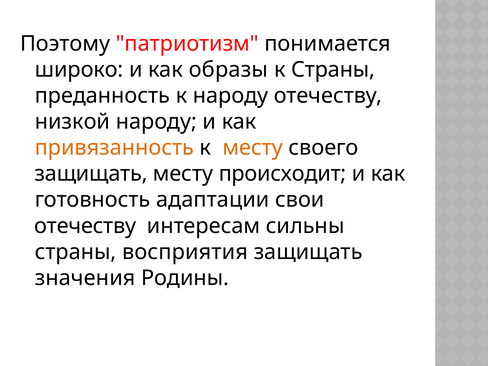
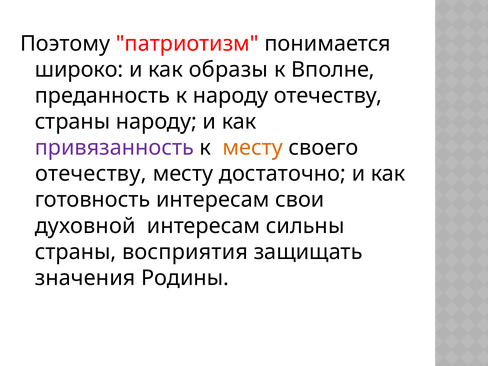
к Страны: Страны -> Вполне (333, 70)
низкой: низкой -> страны (72, 122)
привязанность colour: orange -> purple (114, 148)
защищать: защищать -> отечеству (91, 174)
происходит: происходит -> достаточно (282, 174)
готовность адаптации: адаптации -> интересам (213, 200)
отечеству: отечеству -> духовной (85, 226)
